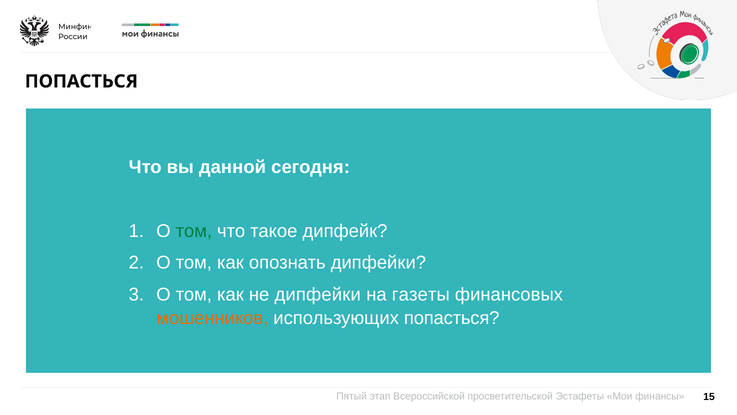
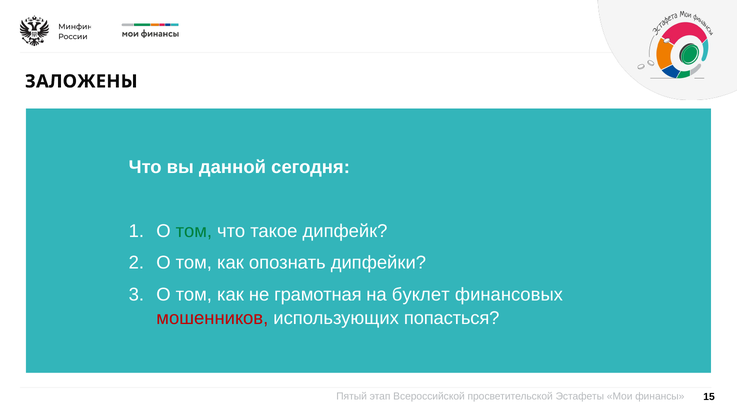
ПОПАСТЬСЯ: ПОПАСТЬСЯ -> ЗАЛОЖЕНЫ (81, 81)
не дипфейки: дипфейки -> грамотная (318, 294)
газеты: газеты -> буклет (421, 294)
мошенников colour: orange -> red (212, 318)
